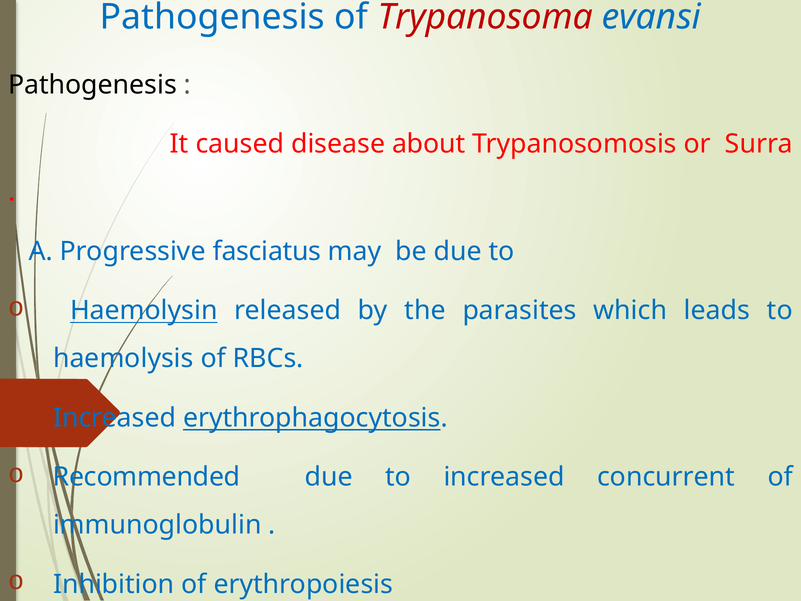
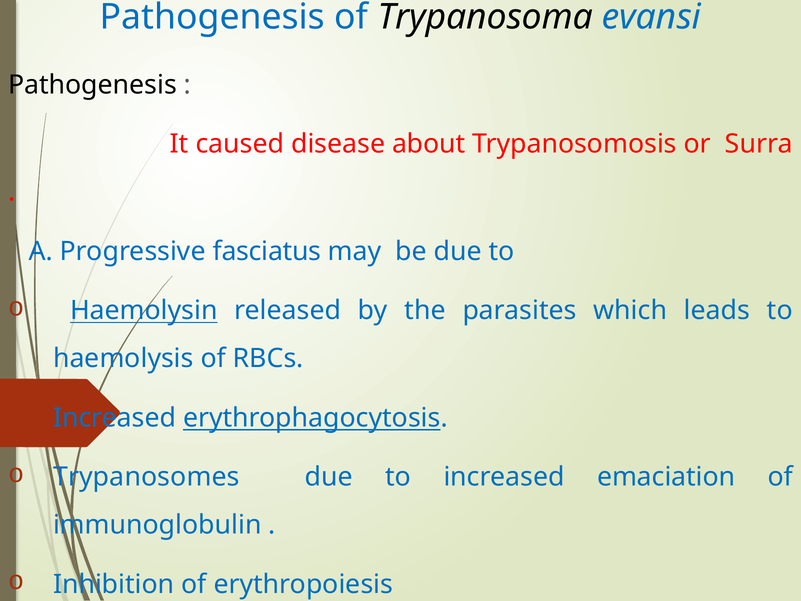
Trypanosoma colour: red -> black (485, 17)
Recommended: Recommended -> Trypanosomes (146, 477)
concurrent: concurrent -> emaciation (666, 477)
